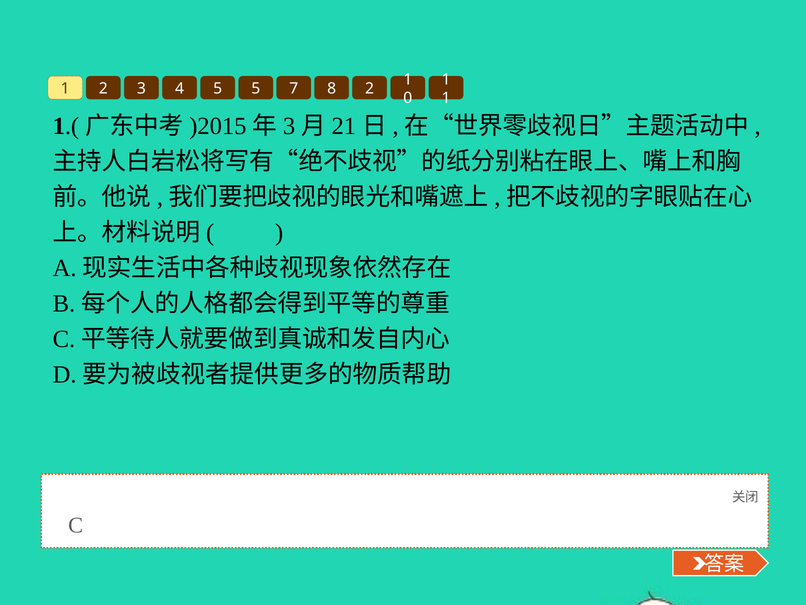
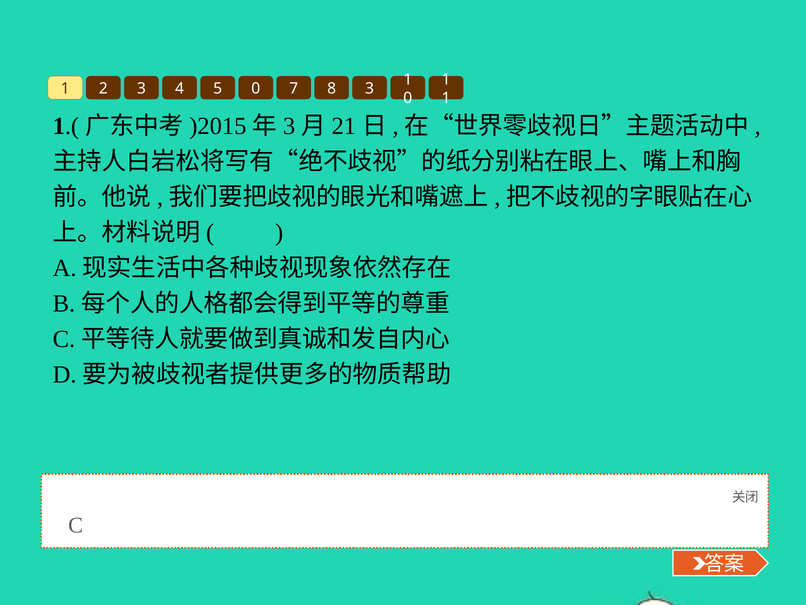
5 5: 5 -> 0 (256, 89)
8 2: 2 -> 3 (370, 89)
